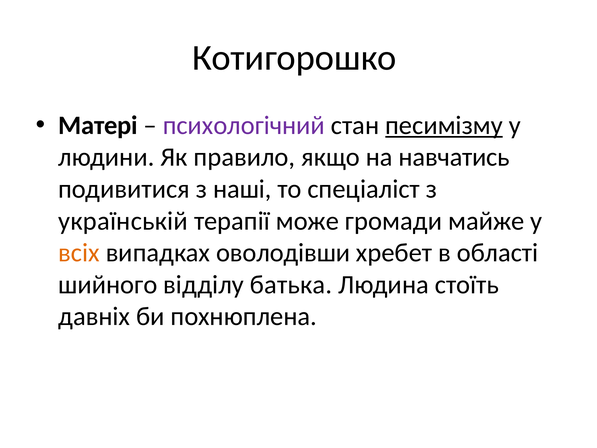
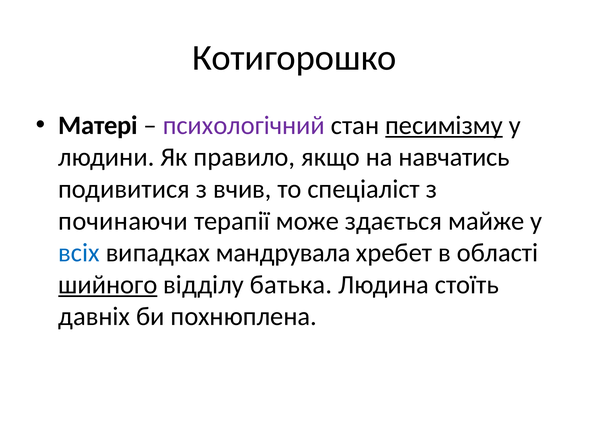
наші: наші -> вчив (242, 189)
українській: українській -> починаючи (123, 221)
громади: громади -> здається (393, 221)
всіх colour: orange -> blue (79, 253)
оволодівши: оволодівши -> мандрувала (283, 253)
шийного underline: none -> present (108, 284)
